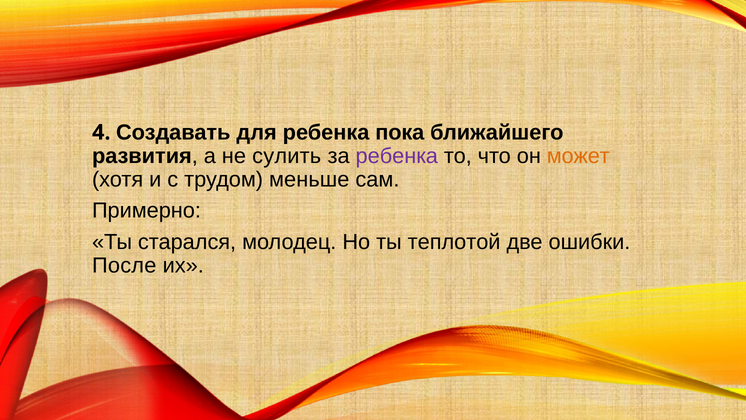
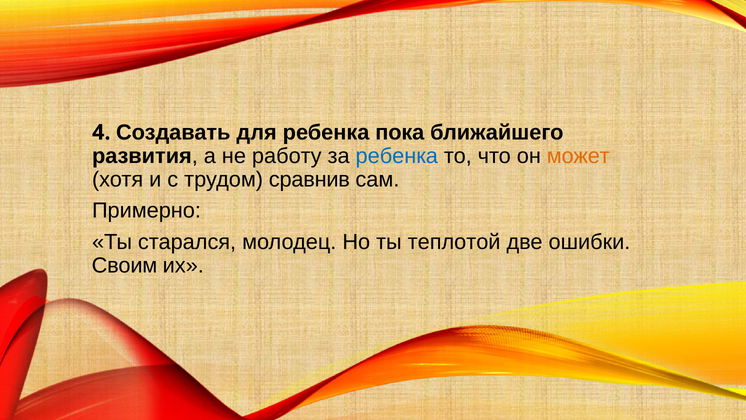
сулить: сулить -> работу (287, 156)
ребенка colour: purple -> blue (397, 156)
меньше: меньше -> сравнив (309, 179)
После: После -> Своим (124, 265)
